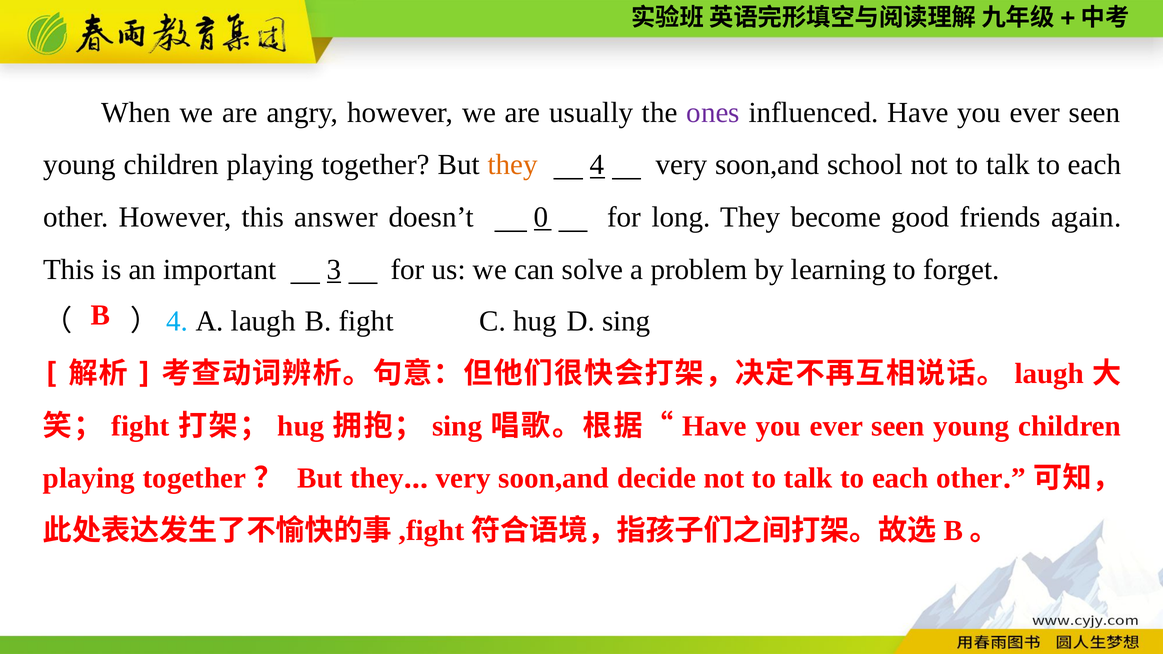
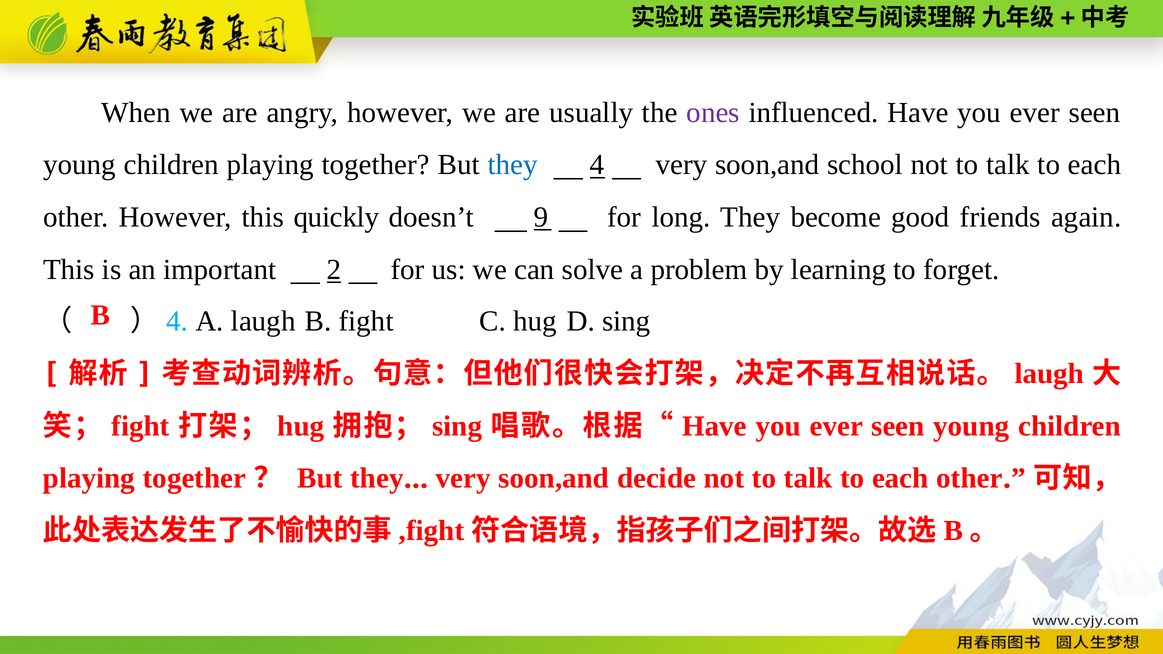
they colour: orange -> blue (513, 165)
answer: answer -> quickly (336, 217)
0: 0 -> 9 (541, 217)
3: 3 -> 2 (334, 270)
